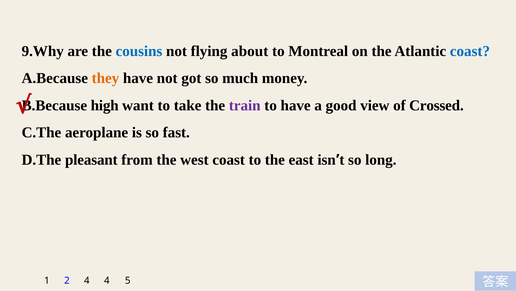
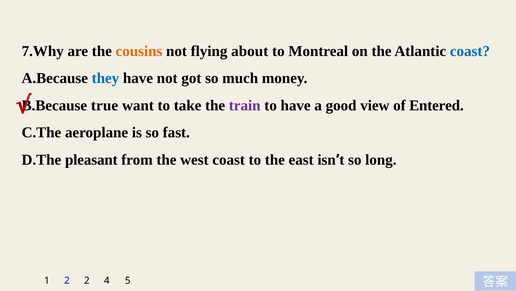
9.Why: 9.Why -> 7.Why (43, 51)
cousins colour: blue -> orange (139, 51)
they colour: orange -> blue (105, 78)
high: high -> true (105, 105)
Crossed: Crossed -> Entered (436, 105)
2 4: 4 -> 2 (87, 280)
